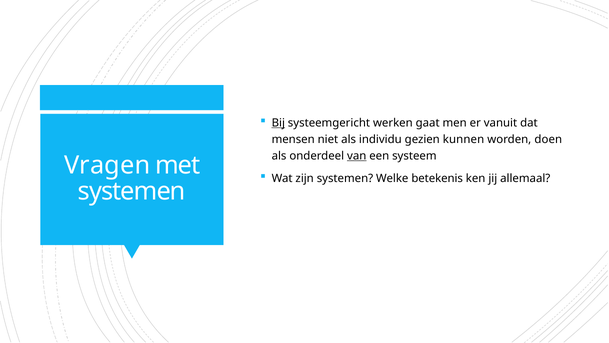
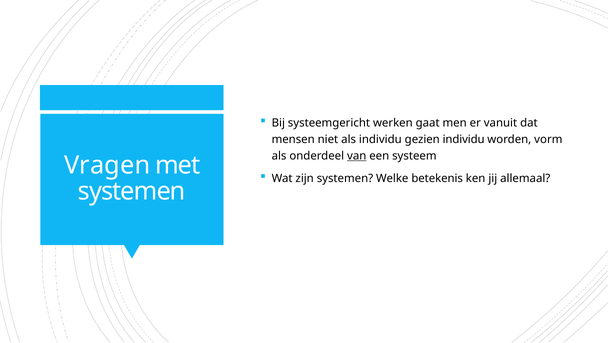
Bij underline: present -> none (278, 123)
gezien kunnen: kunnen -> individu (464, 139)
doen: doen -> vorm (548, 139)
